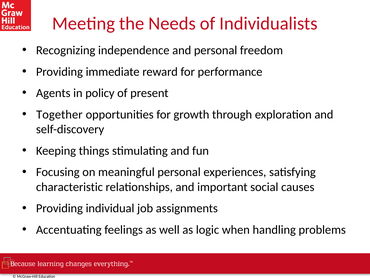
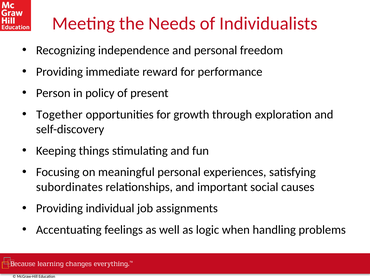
Agents: Agents -> Person (53, 93)
characteristic: characteristic -> subordinates (69, 187)
